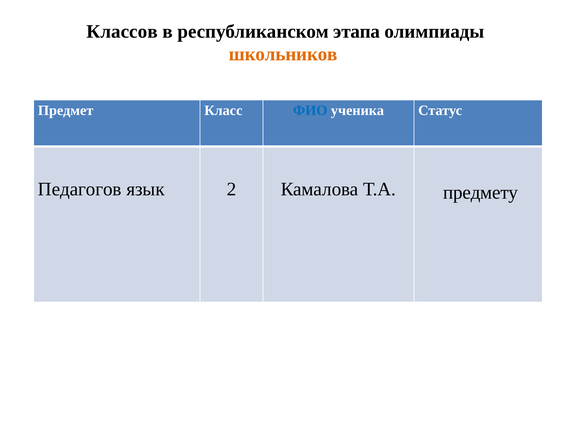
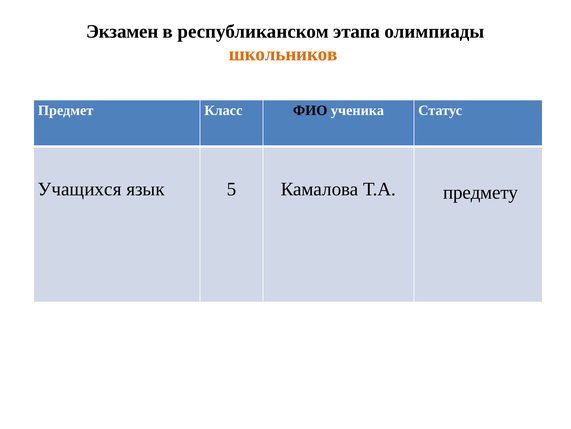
Классов: Классов -> Экзамен (122, 31)
ФИО colour: blue -> black (310, 110)
Педагогов: Педагогов -> Учащихся (80, 189)
2: 2 -> 5 (232, 189)
